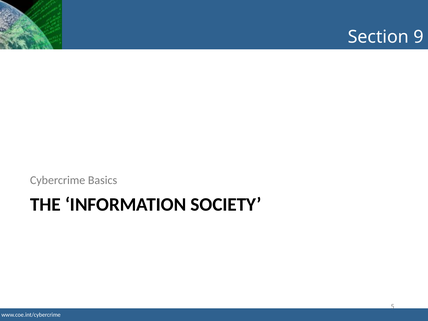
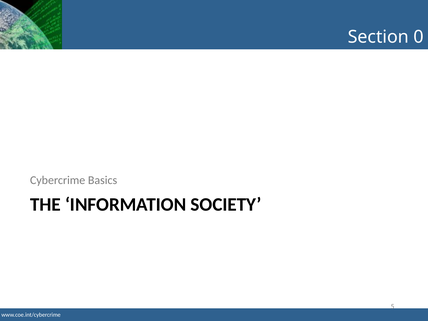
9: 9 -> 0 (419, 37)
